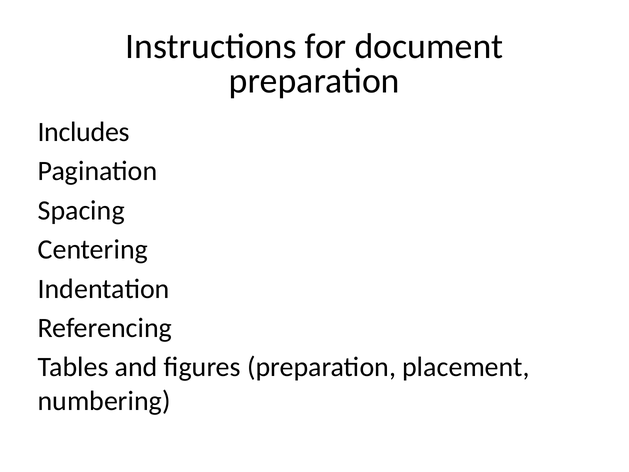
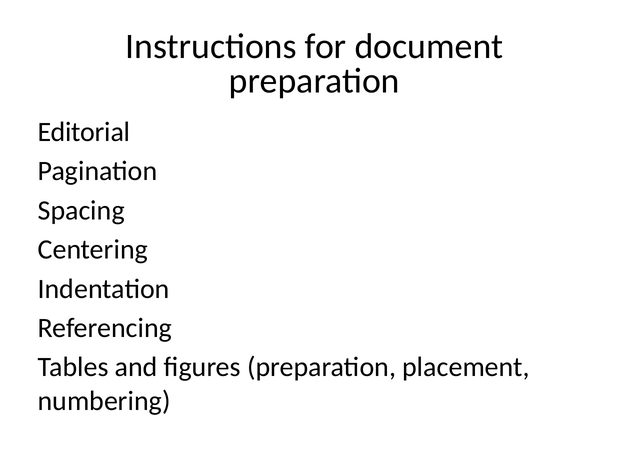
Includes: Includes -> Editorial (84, 132)
